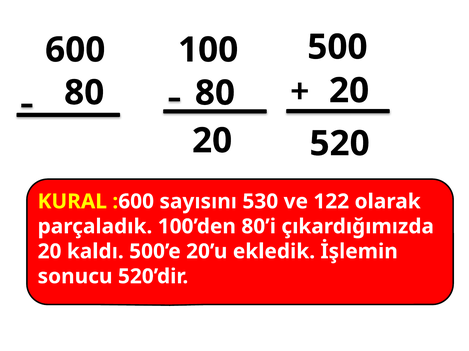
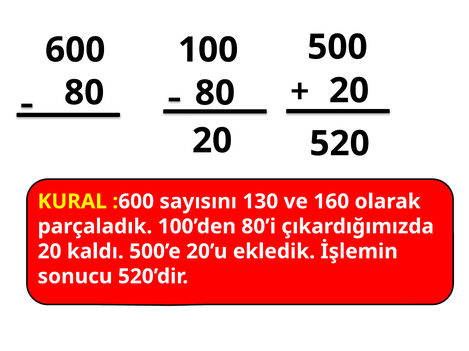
530: 530 -> 130 (260, 202)
122: 122 -> 160 (331, 202)
